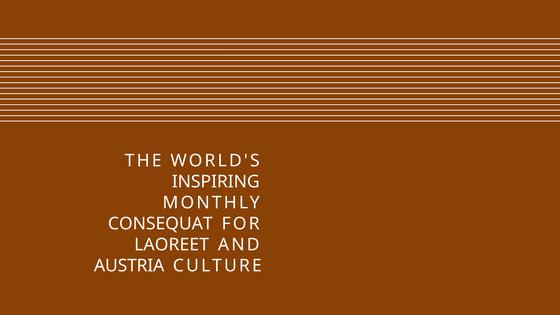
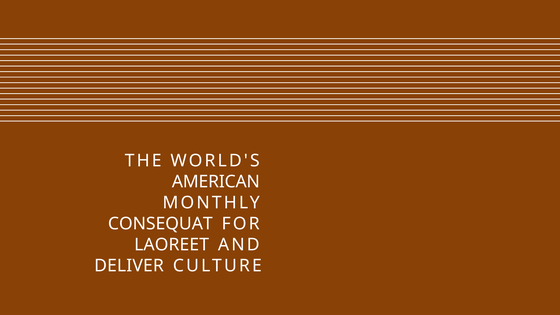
INSPIRING: INSPIRING -> AMERICAN (216, 182)
AUSTRIA: AUSTRIA -> DELIVER (129, 266)
